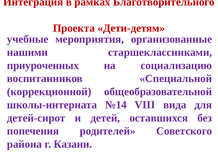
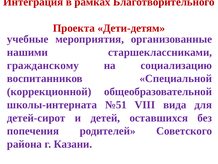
приуроченных: приуроченных -> гражданскому (43, 65)
№14: №14 -> №51 (116, 104)
